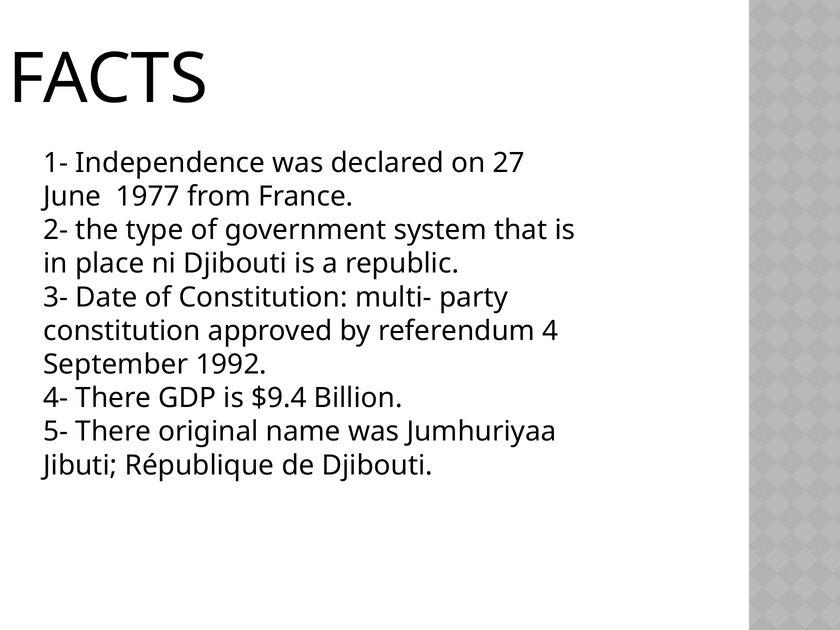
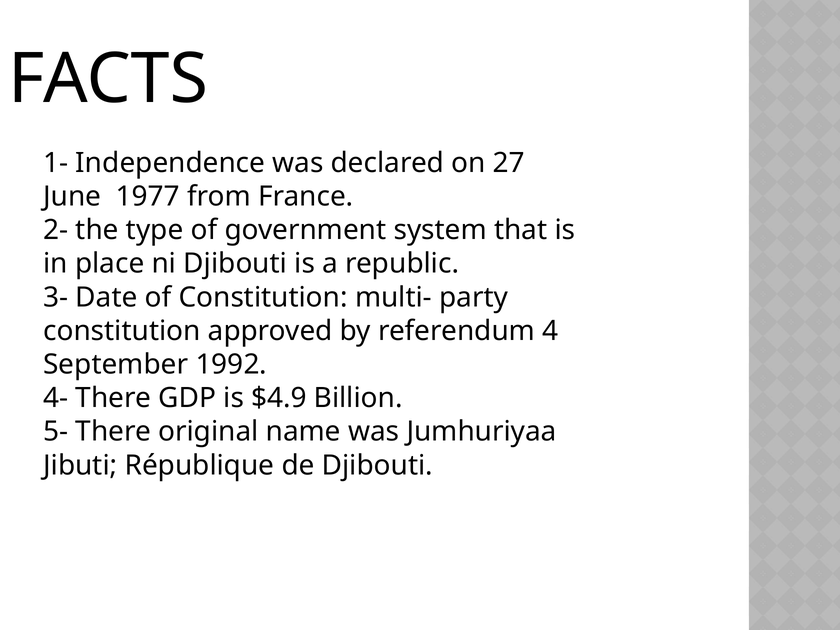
$9.4: $9.4 -> $4.9 (279, 398)
